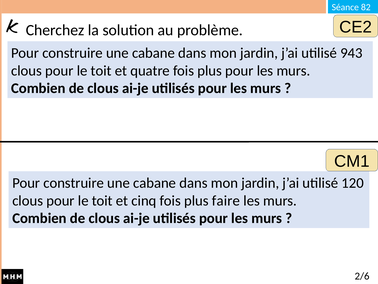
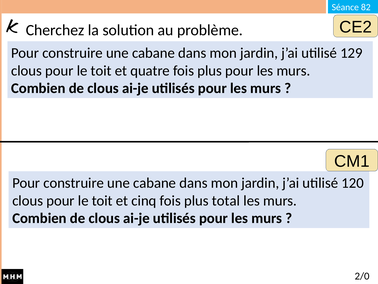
943: 943 -> 129 (351, 53)
faire: faire -> total (226, 200)
2/6: 2/6 -> 2/0 (362, 276)
